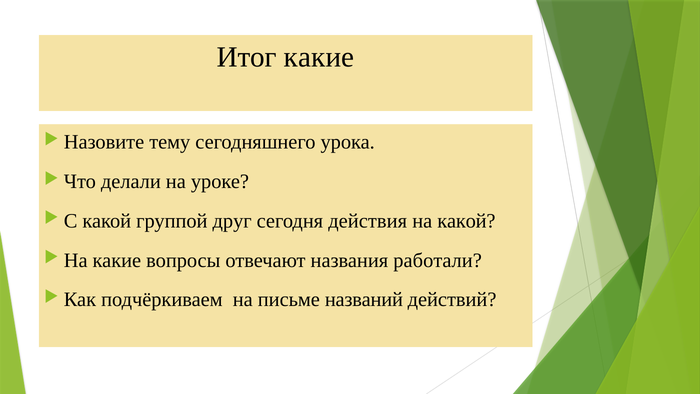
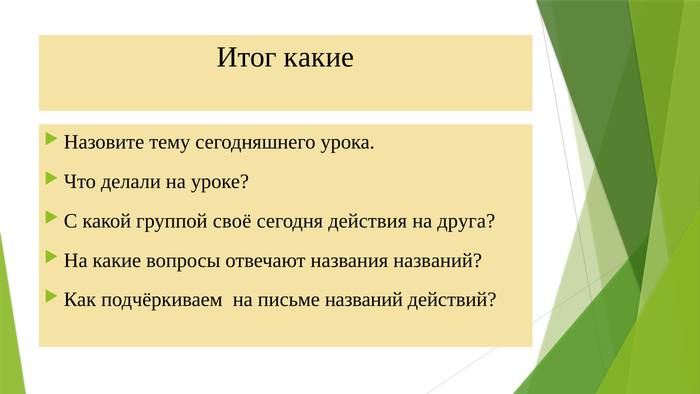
друг: друг -> своё (232, 221)
на какой: какой -> друга (466, 221)
названия работали: работали -> названий (438, 260)
